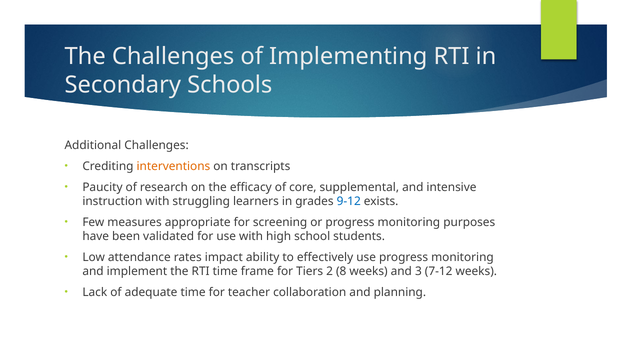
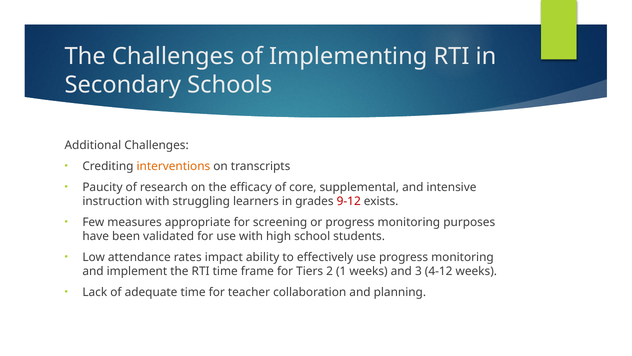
9-12 colour: blue -> red (349, 201)
8: 8 -> 1 (341, 271)
7-12: 7-12 -> 4-12 (439, 271)
